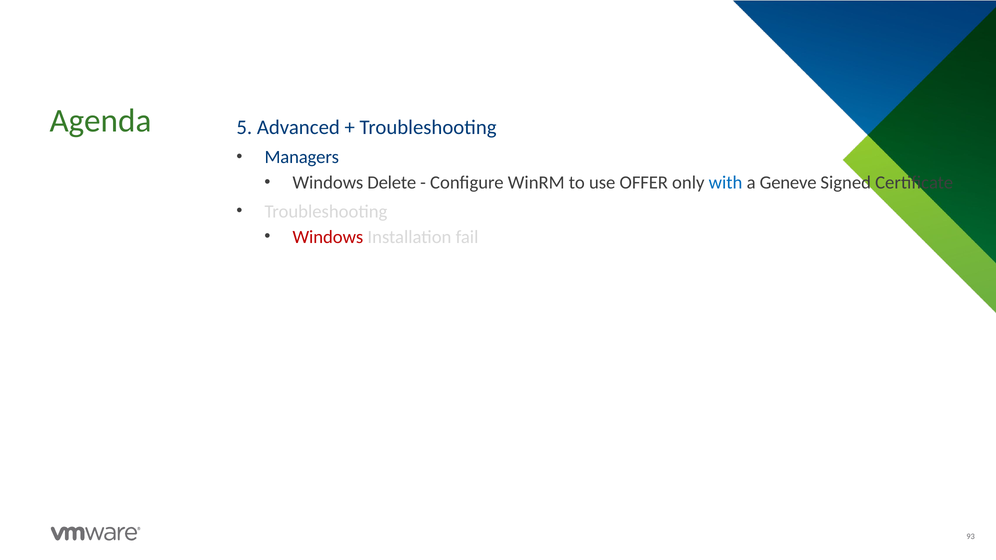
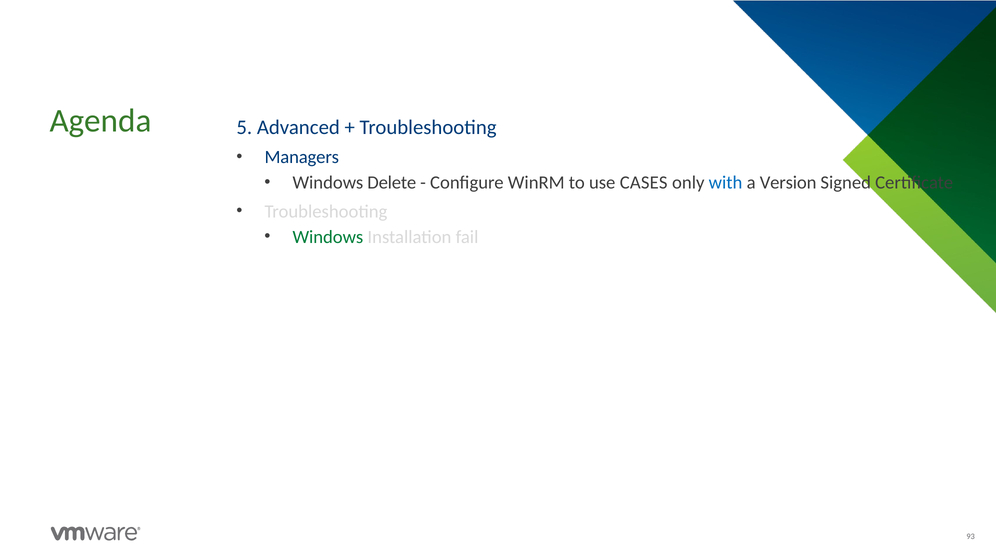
OFFER: OFFER -> CASES (644, 183)
Geneve: Geneve -> Version (788, 183)
Windows colour: red -> green (328, 237)
